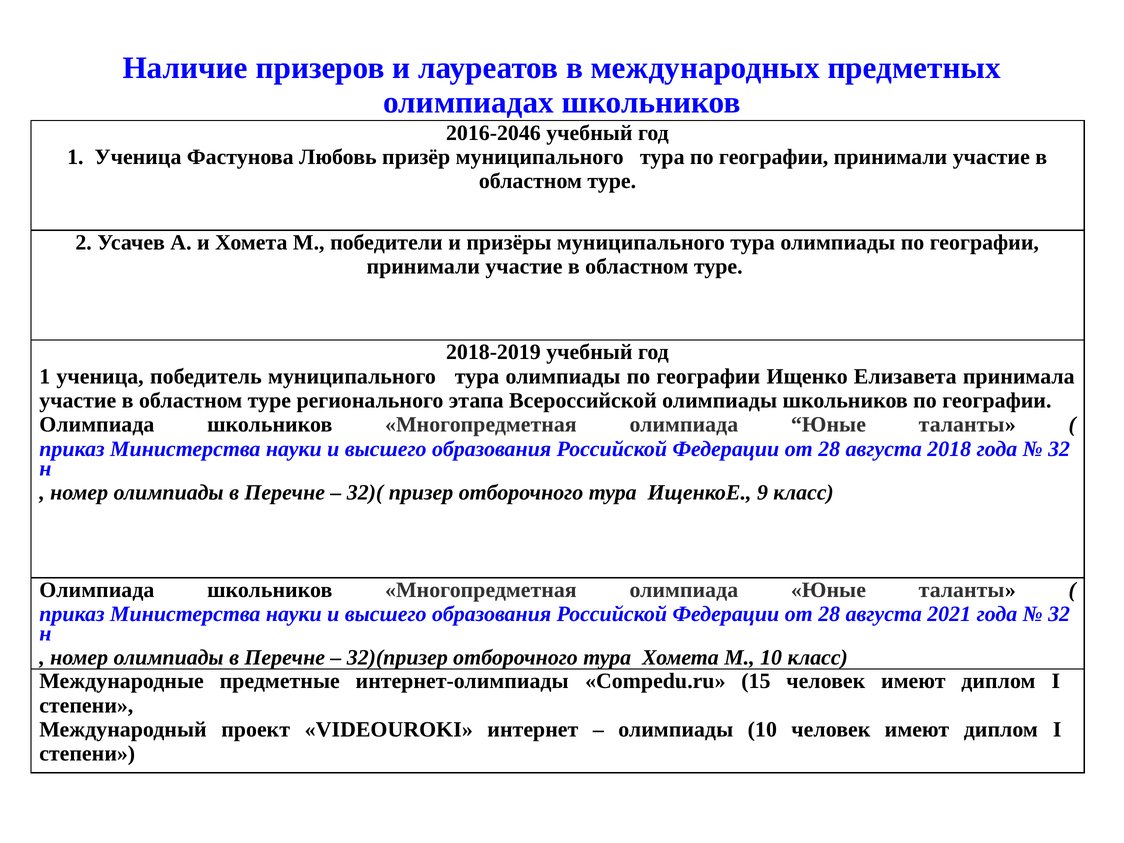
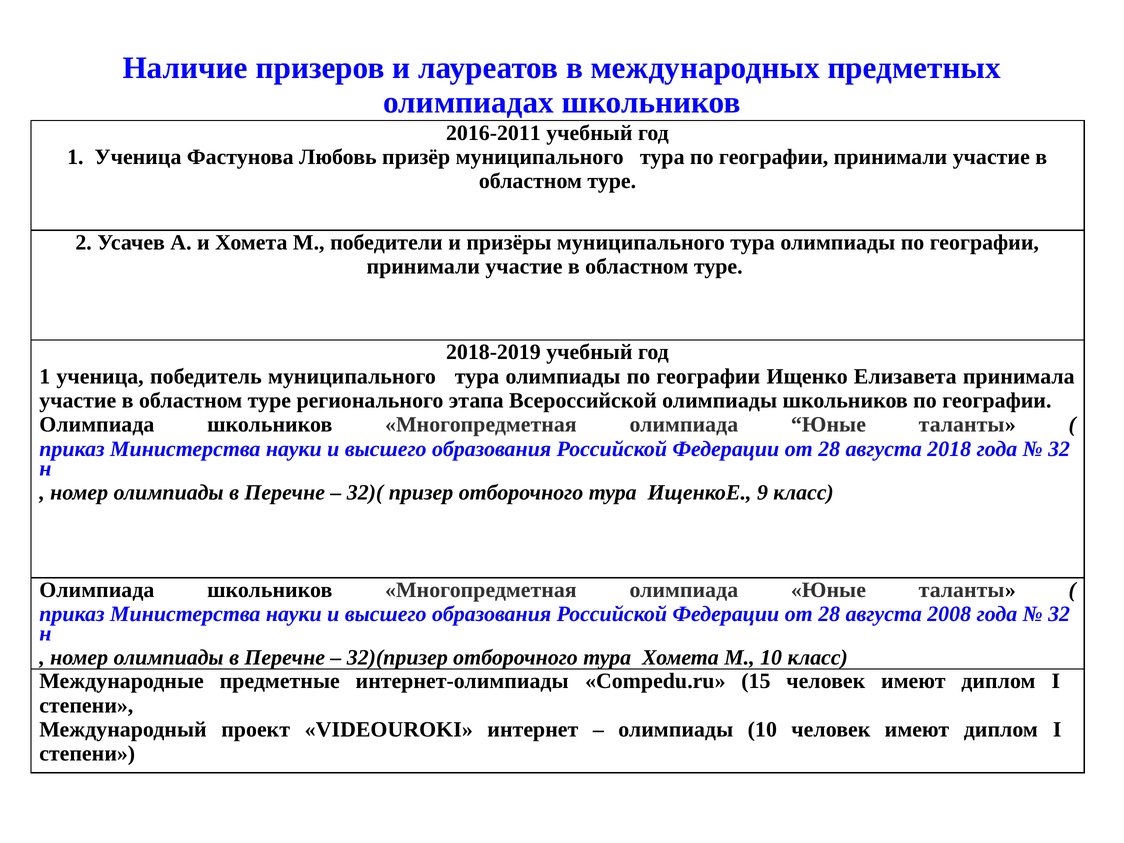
2016-2046: 2016-2046 -> 2016-2011 (493, 133)
2021: 2021 -> 2008 (949, 614)
